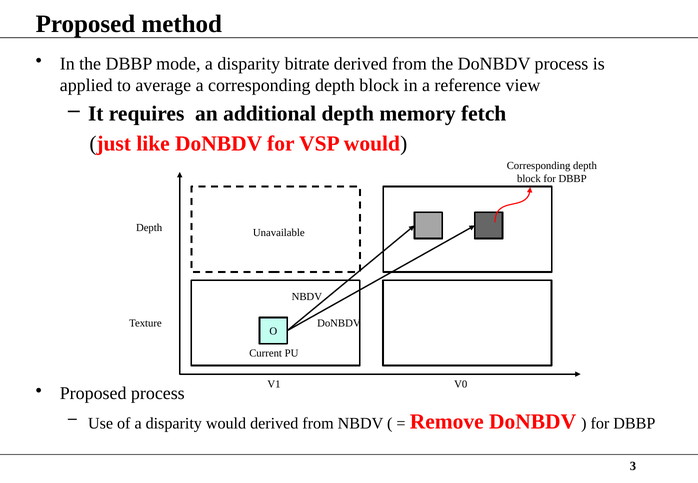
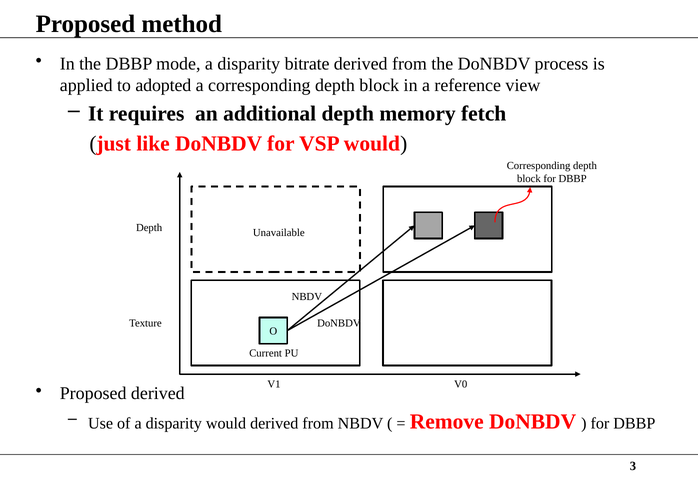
average: average -> adopted (163, 85)
Proposed process: process -> derived (158, 394)
